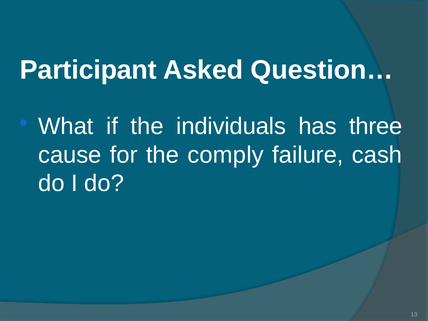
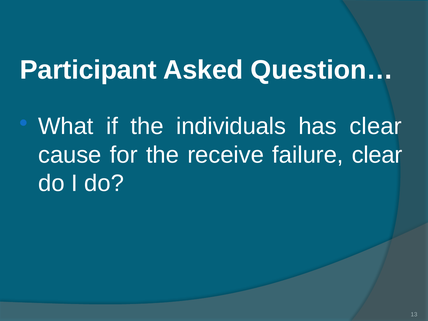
has three: three -> clear (376, 126)
comply: comply -> receive (226, 155)
failure cash: cash -> clear (377, 155)
